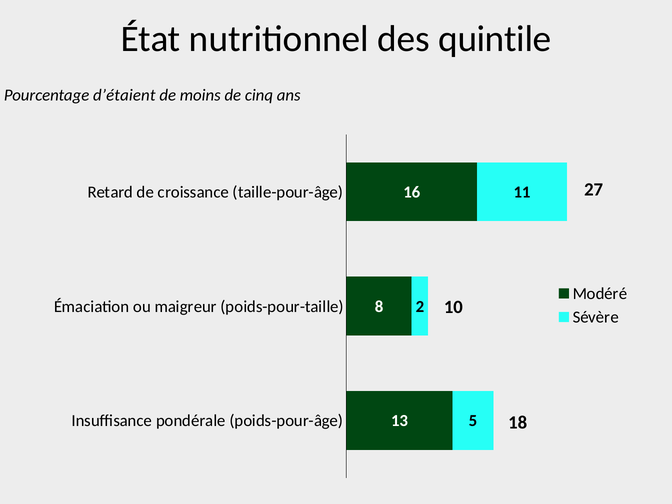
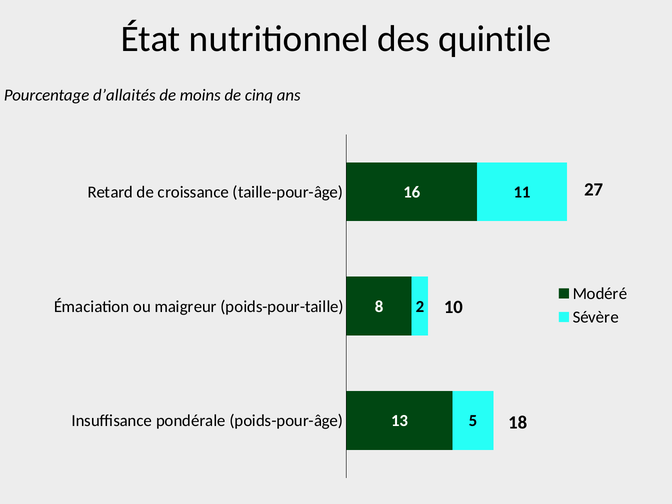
d’étaient: d’étaient -> d’allaités (124, 95)
